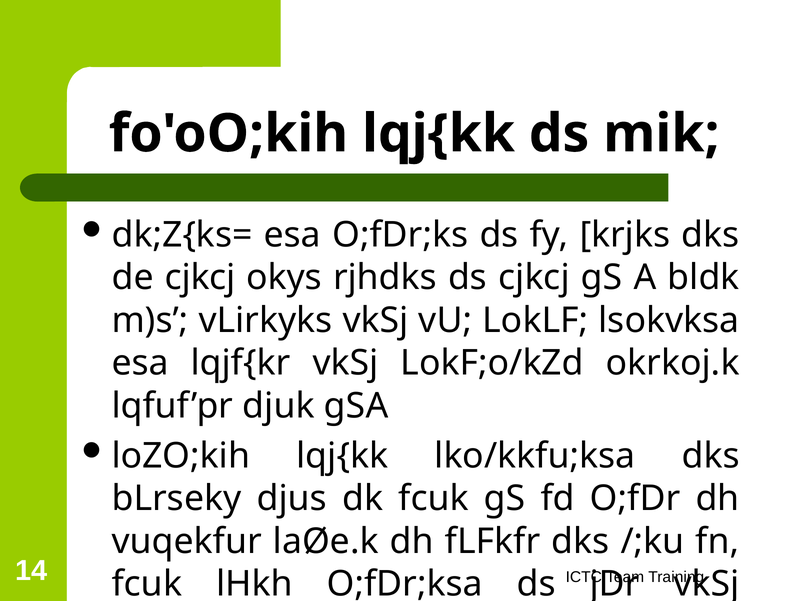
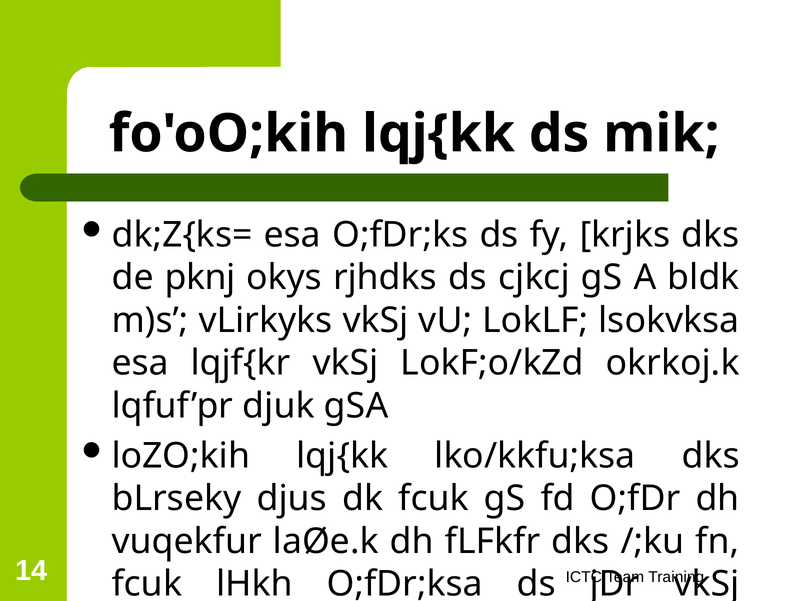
de cjkcj: cjkcj -> pknj (200, 278)
